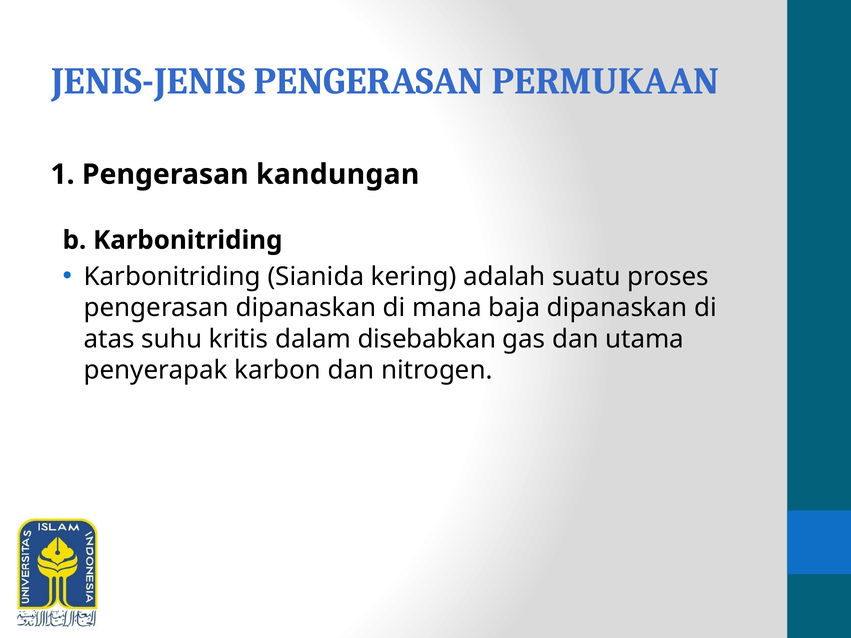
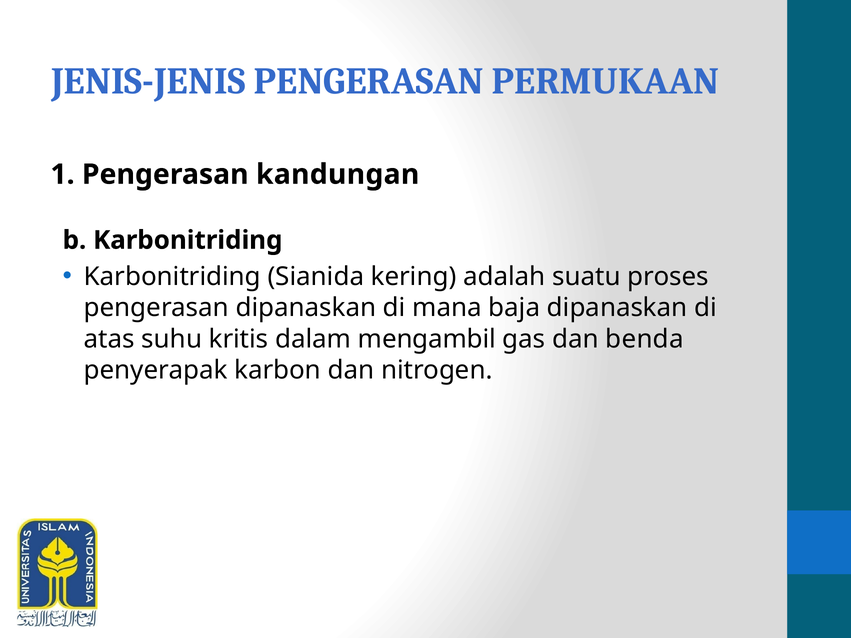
disebabkan: disebabkan -> mengambil (427, 339)
utama: utama -> benda (645, 339)
